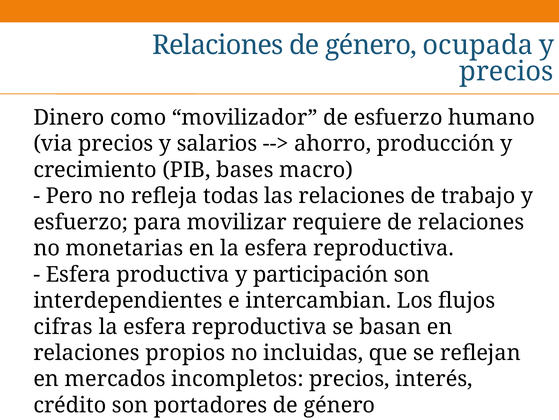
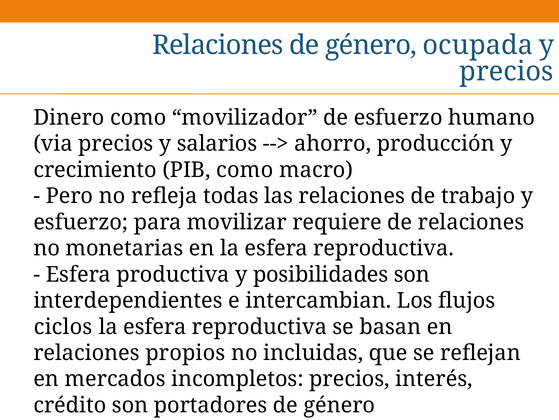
PIB bases: bases -> como (245, 170)
participación: participación -> posibilidades (321, 274)
cifras: cifras -> ciclos (63, 326)
